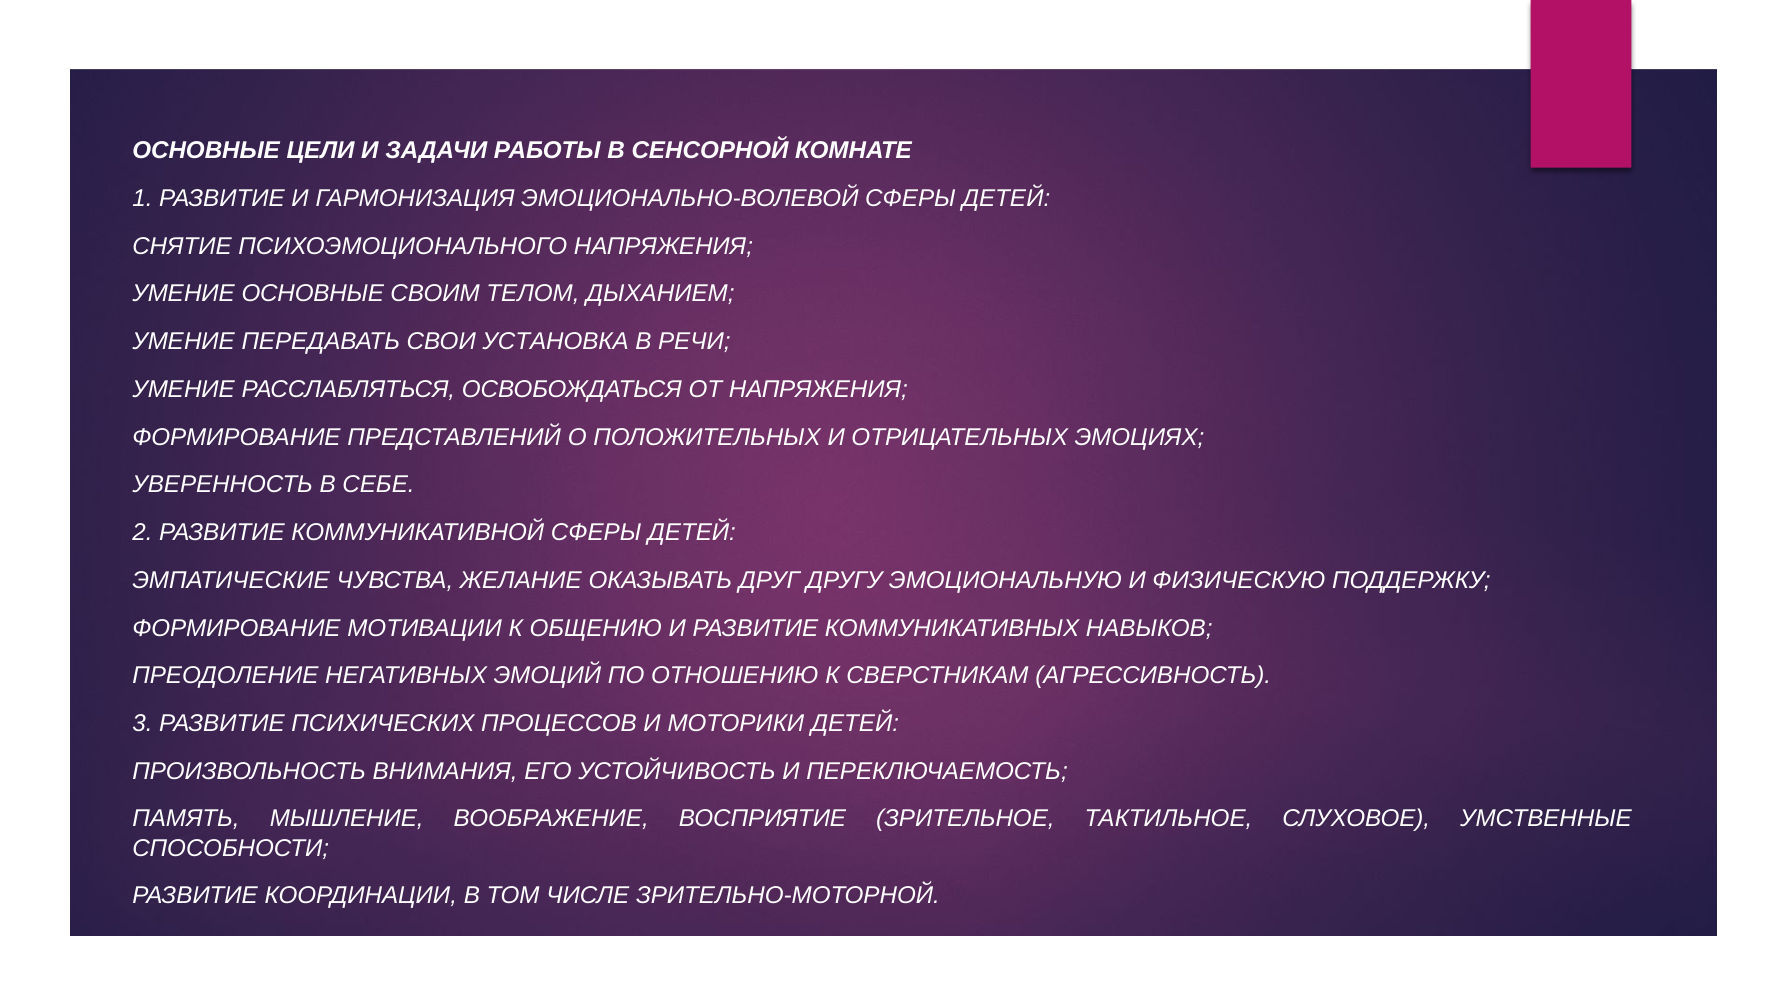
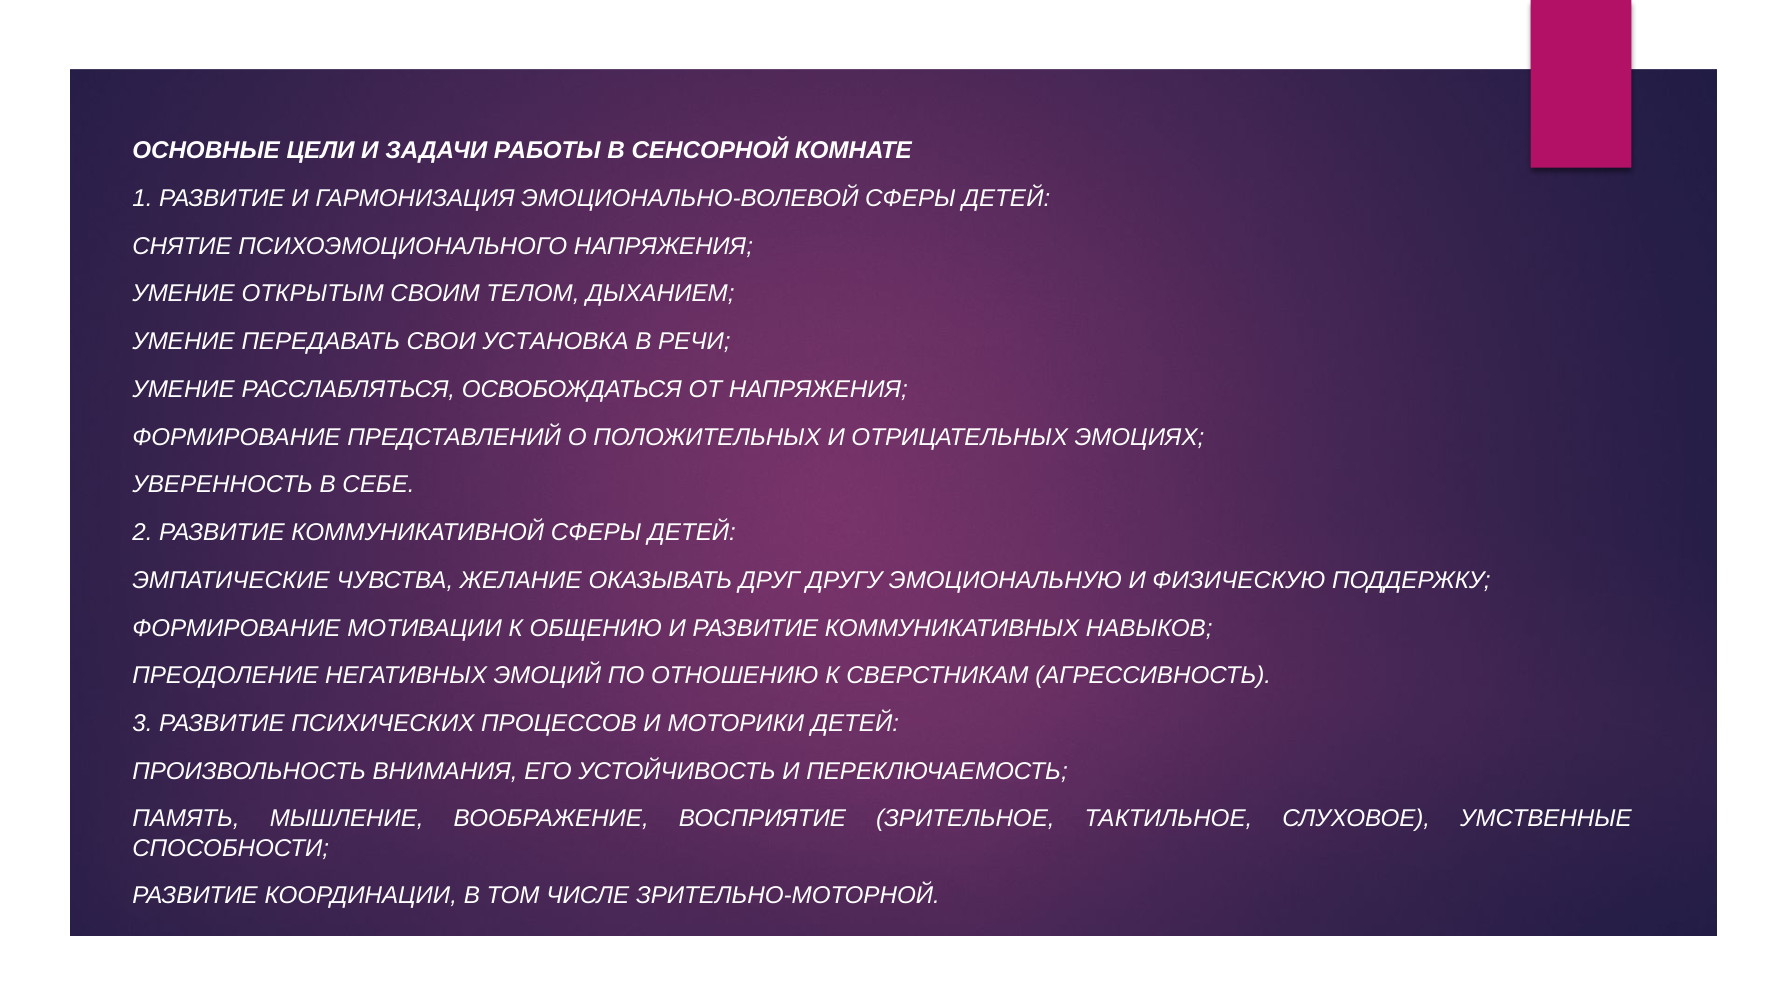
УМЕНИЕ ОСНОВНЫЕ: ОСНОВНЫЕ -> ОТКРЫТЫМ (313, 294)
